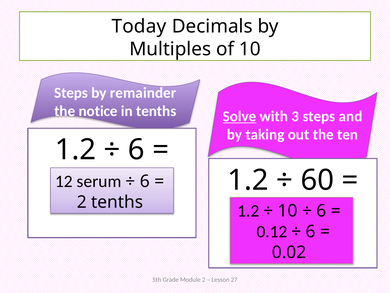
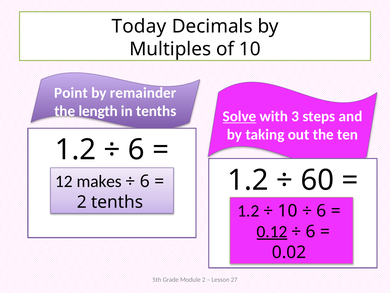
Steps: Steps -> Point (71, 93)
notice: notice -> length (98, 111)
serum: serum -> makes (99, 181)
0.12 underline: none -> present (272, 231)
